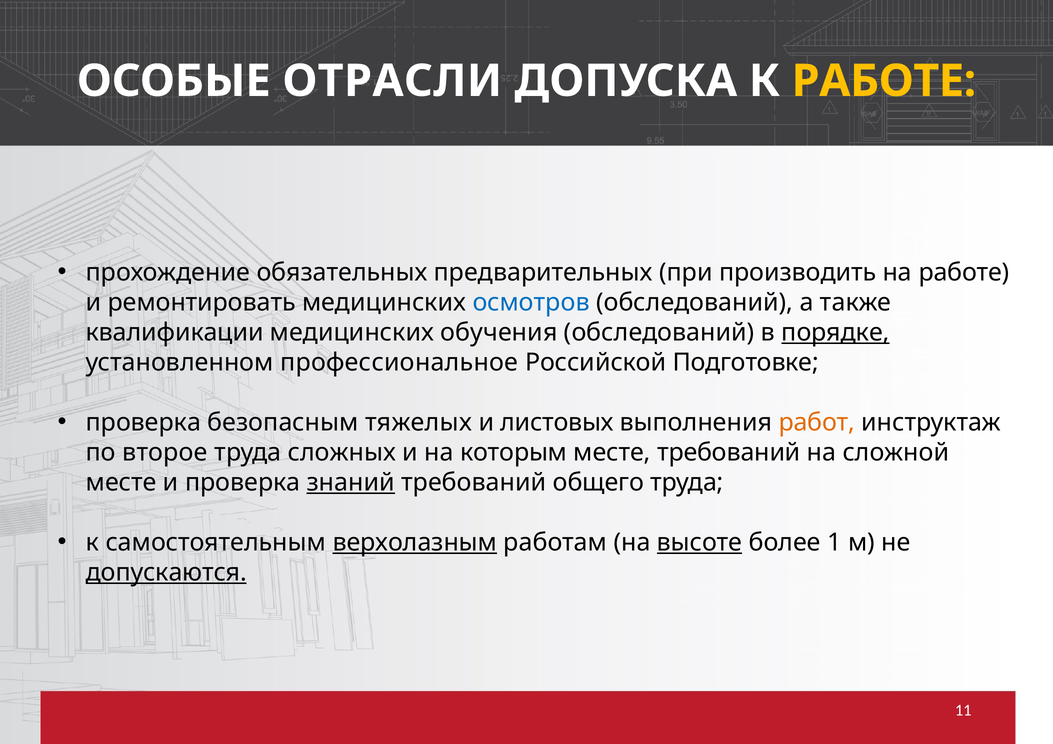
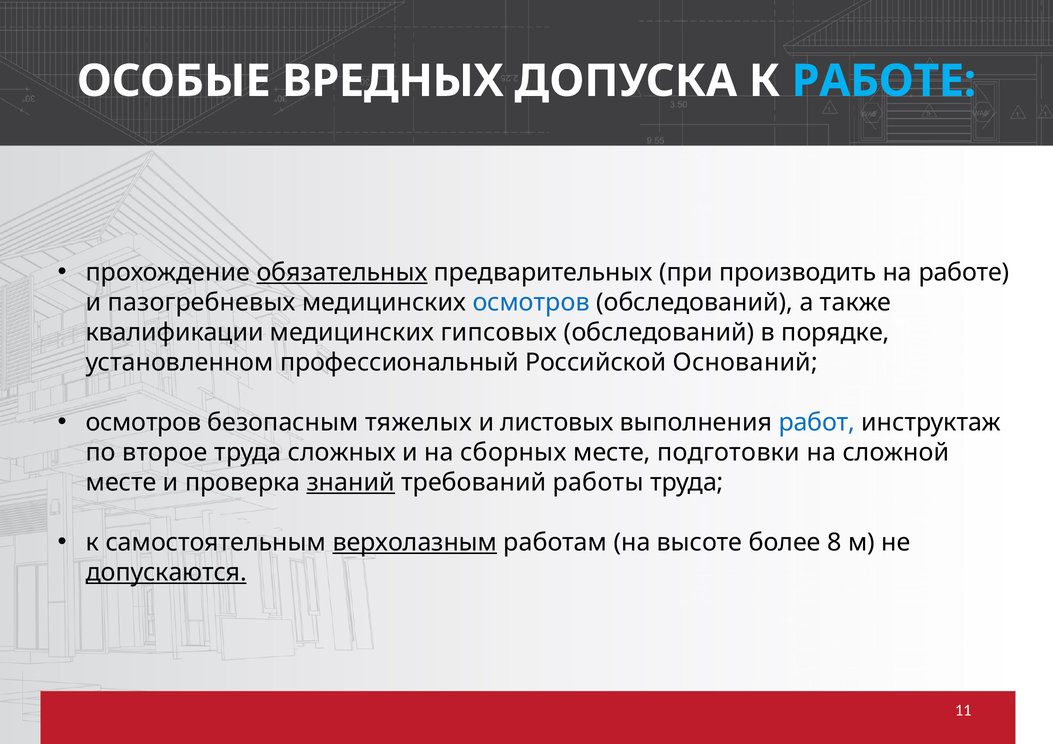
ОТРАСЛИ: ОТРАСЛИ -> ВРЕДНЫХ (393, 81)
РАБОТЕ colour: yellow -> light blue (884, 81)
обязательных underline: none -> present (342, 273)
ремонтировать: ремонтировать -> пазогребневых (202, 303)
обучения: обучения -> гипсовых (499, 333)
порядке underline: present -> none (835, 333)
профессиональное: профессиональное -> профессиональный (399, 363)
Подготовке: Подготовке -> Оснований (745, 363)
проверка: проверка -> осмотров (143, 423)
работ colour: orange -> blue (817, 423)
которым: которым -> сборных (513, 453)
месте требований: требований -> подготовки (729, 453)
общего: общего -> работы (598, 483)
высоте underline: present -> none (700, 543)
1: 1 -> 8 (834, 543)
